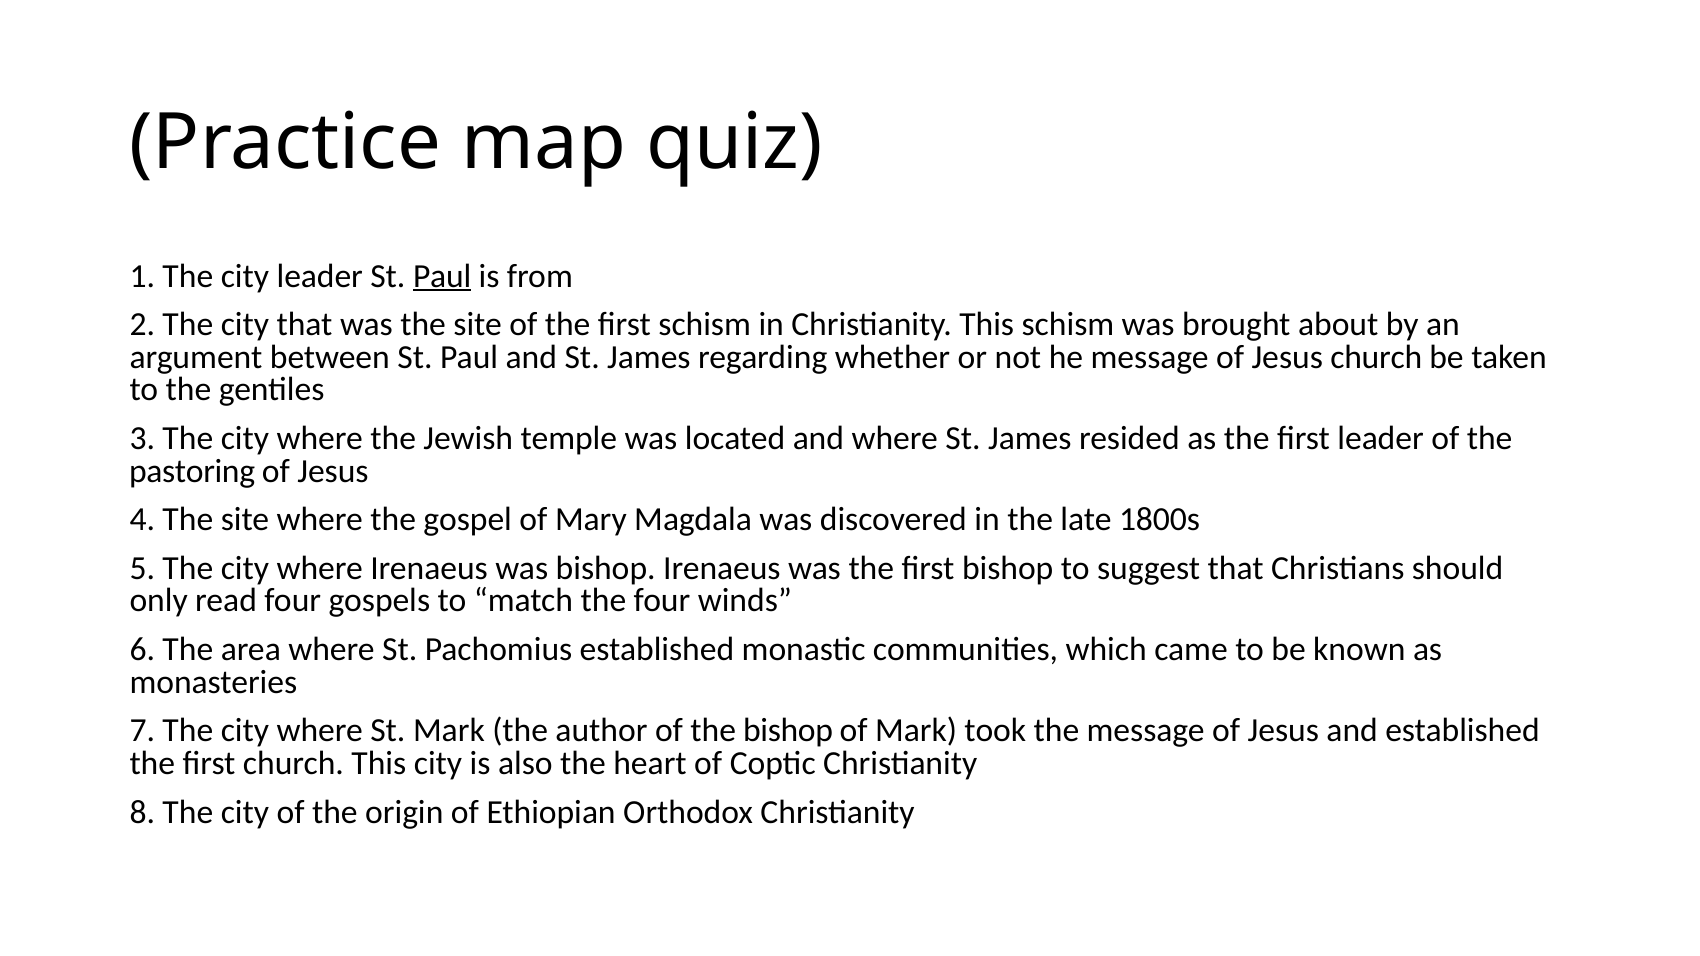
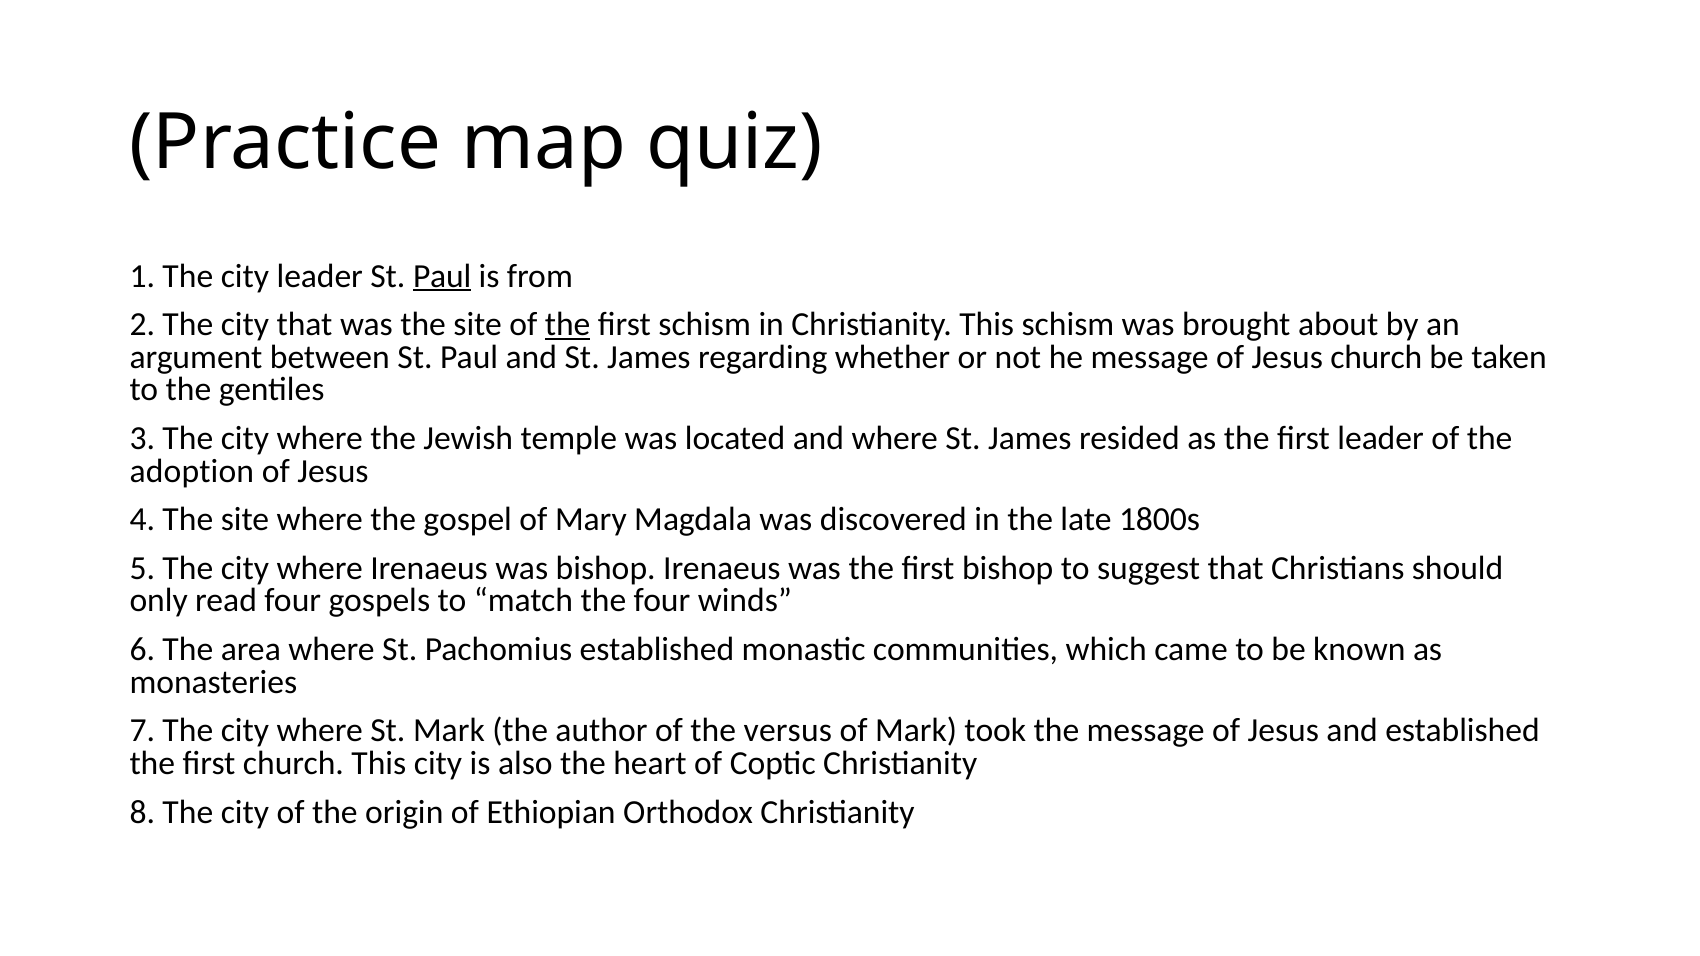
the underline: none -> present (568, 325)
pastoring: pastoring -> adoption (192, 471)
the bishop: bishop -> versus (788, 731)
